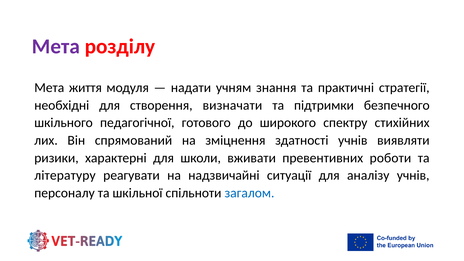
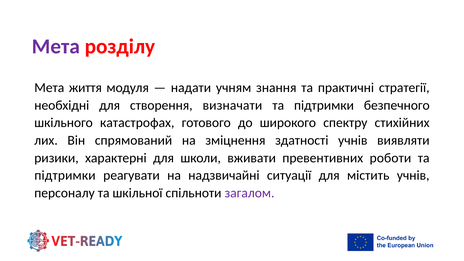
педагогічної: педагогічної -> катастрофах (137, 123)
літературу: літературу -> підтримки (65, 175)
аналізу: аналізу -> містить (368, 175)
загалом colour: blue -> purple (249, 193)
